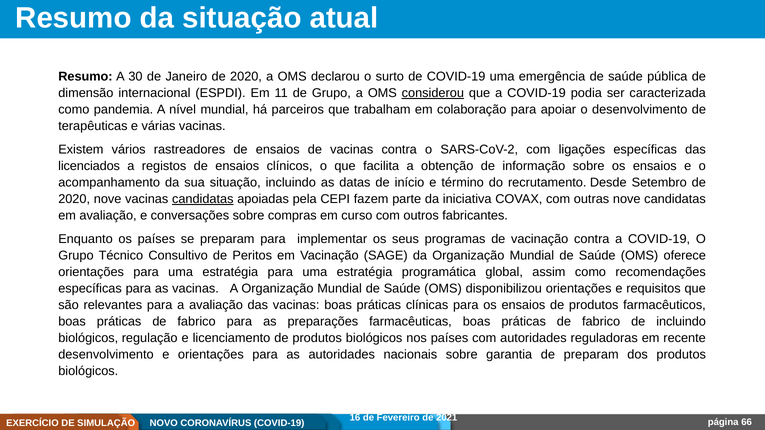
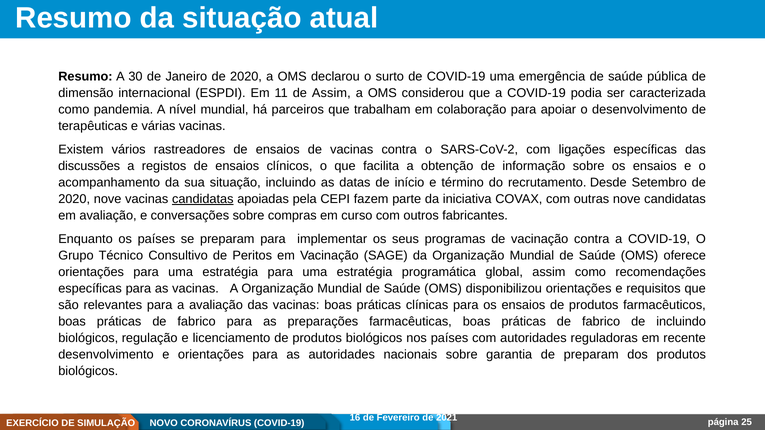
de Grupo: Grupo -> Assim (331, 93)
considerou underline: present -> none (433, 93)
licenciados: licenciados -> discussões (89, 166)
66: 66 -> 25 (747, 423)
